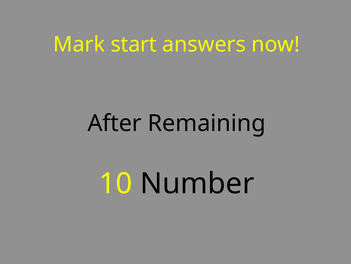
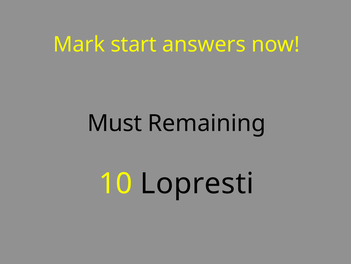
After: After -> Must (115, 123)
Number: Number -> Lopresti (197, 183)
